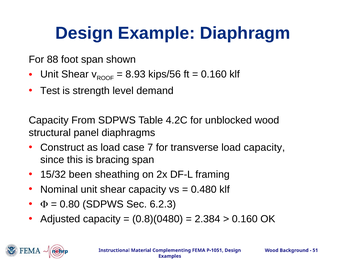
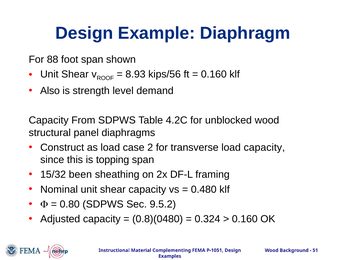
Test: Test -> Also (50, 91)
7: 7 -> 2 (150, 148)
bracing: bracing -> topping (113, 160)
6.2.3: 6.2.3 -> 9.5.2 (163, 204)
2.384: 2.384 -> 0.324 (207, 219)
